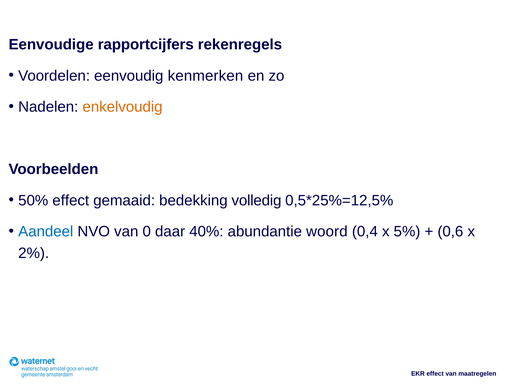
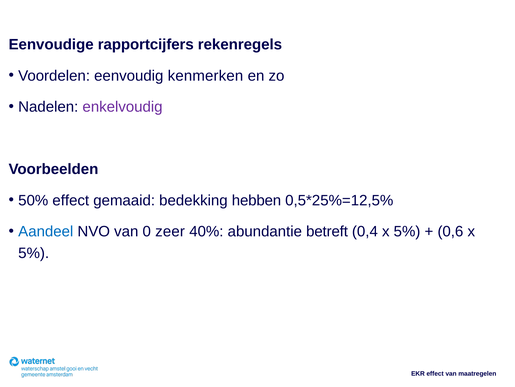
enkelvoudig colour: orange -> purple (123, 107)
volledig: volledig -> hebben (256, 200)
daar: daar -> zeer (170, 231)
woord: woord -> betreft (327, 231)
2%: 2% -> 5% (34, 253)
